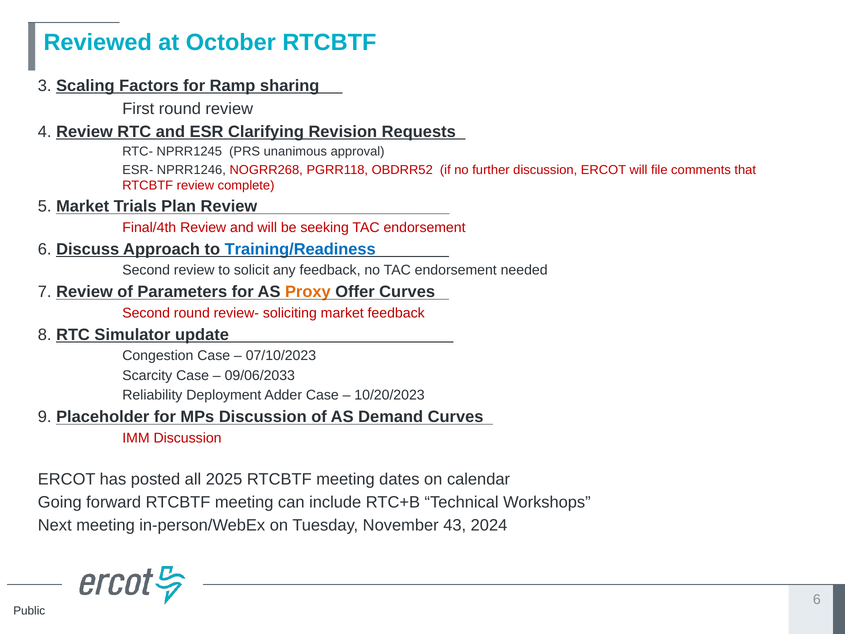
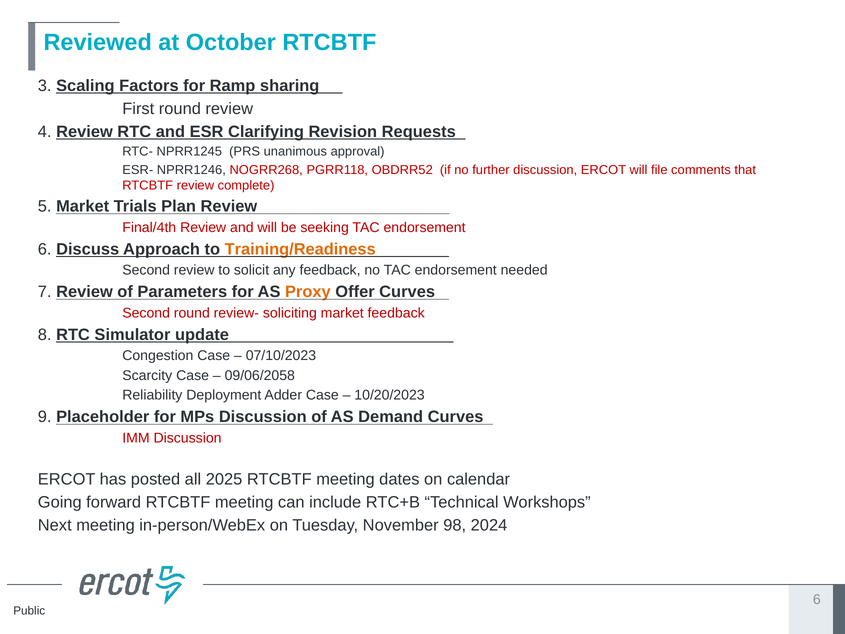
Training/Readiness colour: blue -> orange (300, 249)
09/06/2033: 09/06/2033 -> 09/06/2058 (260, 375)
43: 43 -> 98 (455, 525)
